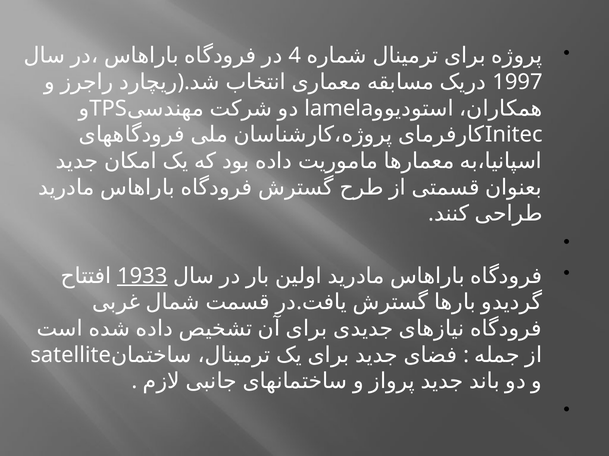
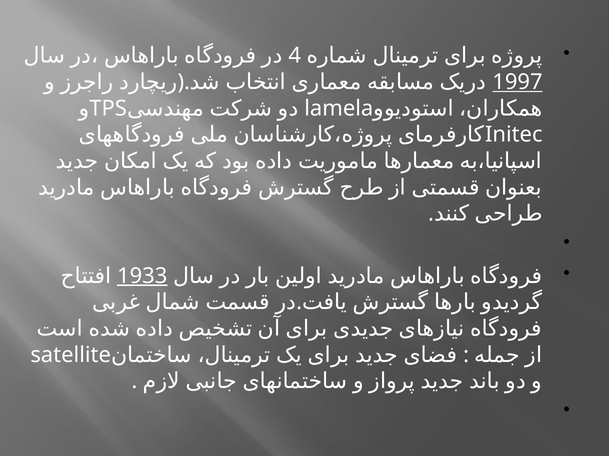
1997 underline: none -> present (517, 82)
